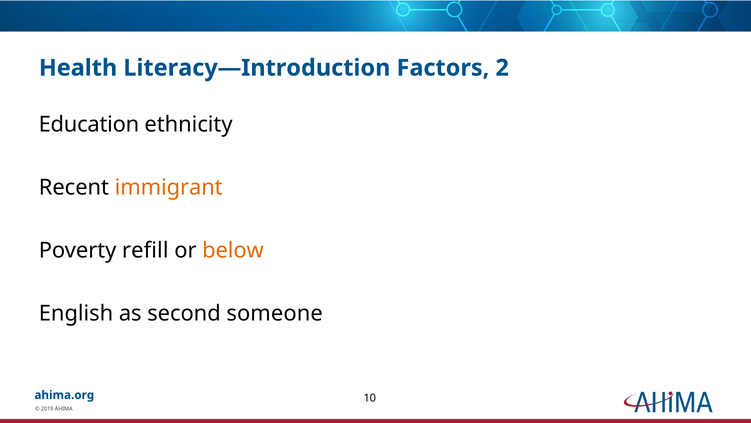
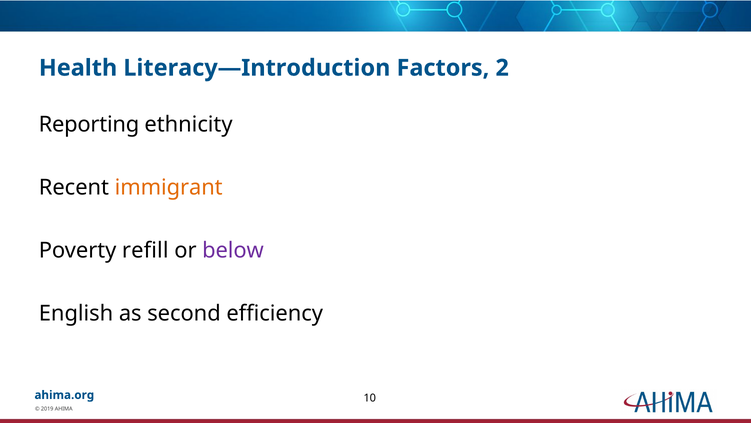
Education: Education -> Reporting (89, 124)
below colour: orange -> purple (233, 250)
someone: someone -> efficiency (275, 313)
